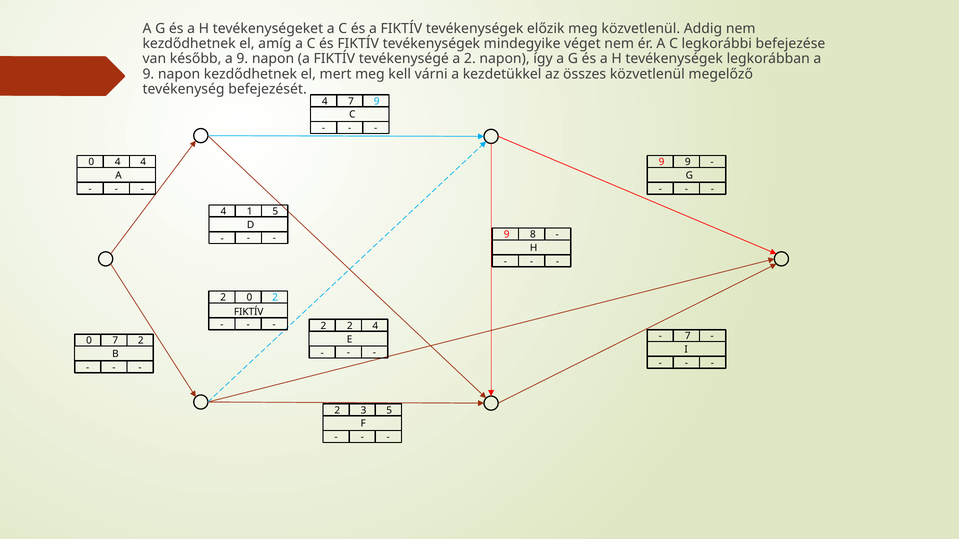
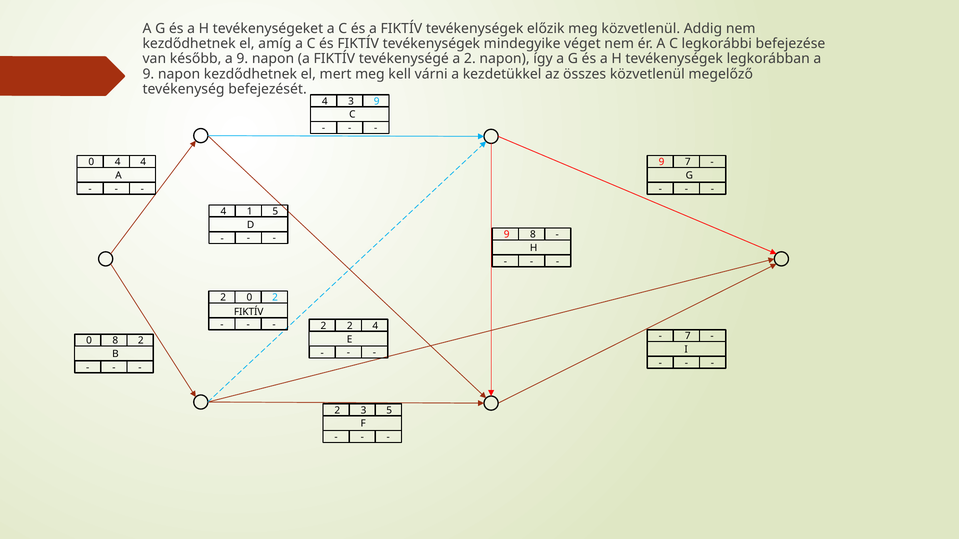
4 7: 7 -> 3 (351, 101)
9 9: 9 -> 7 (688, 162)
0 7: 7 -> 8 (115, 341)
